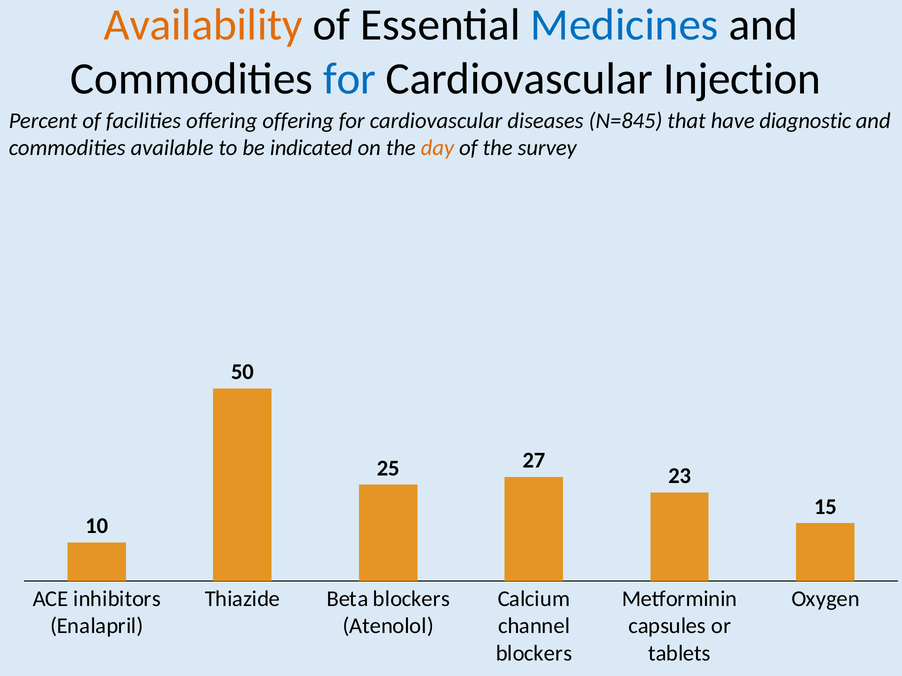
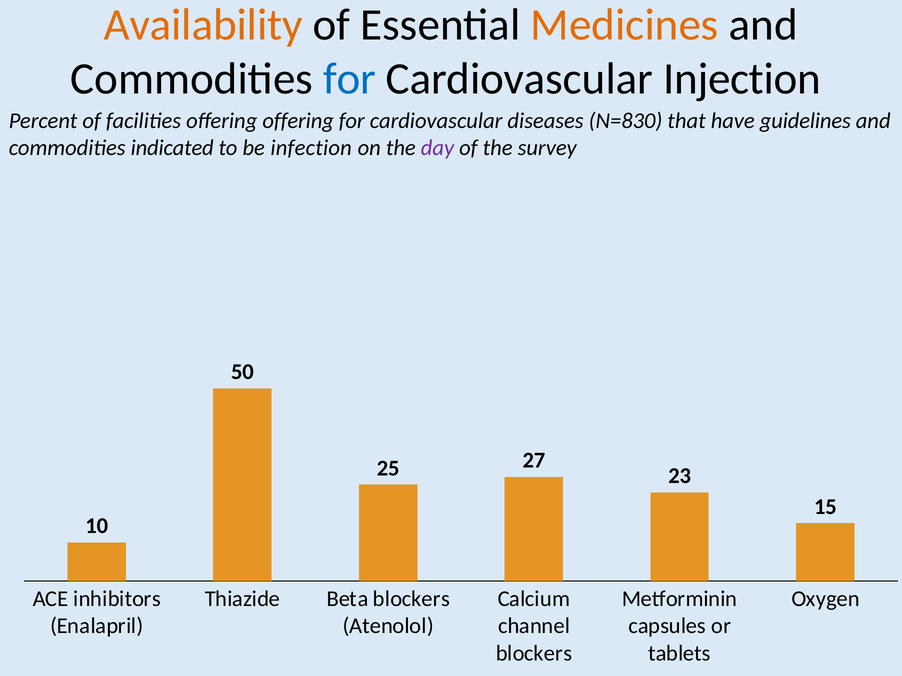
Medicines colour: blue -> orange (625, 25)
N=845: N=845 -> N=830 (626, 121)
diagnostic: diagnostic -> guidelines (805, 121)
available: available -> indicated (172, 148)
indicated: indicated -> infection (311, 148)
day colour: orange -> purple (437, 148)
